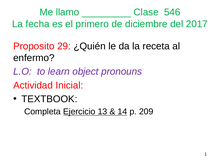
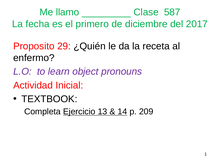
546: 546 -> 587 (172, 12)
